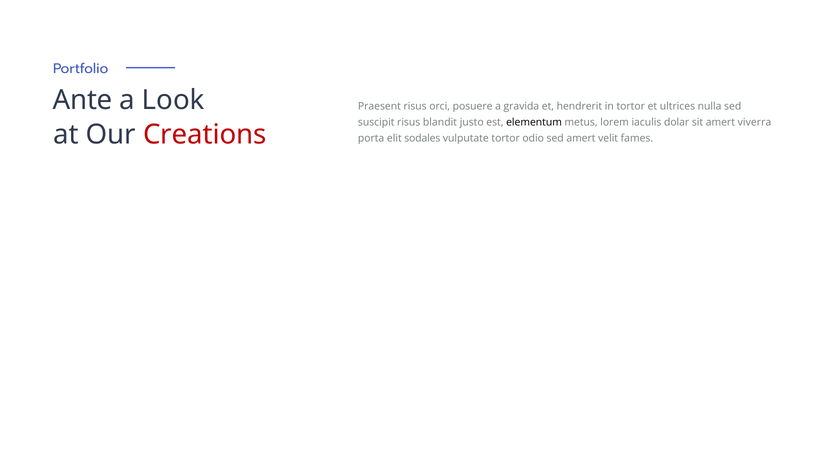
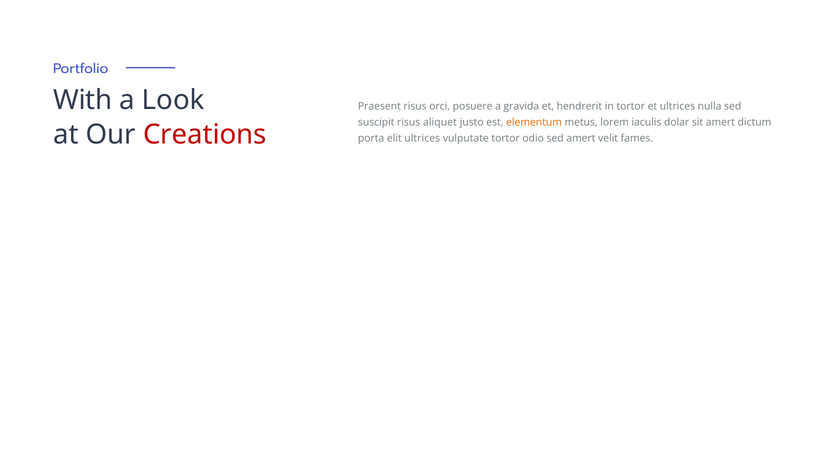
Ante: Ante -> With (83, 100)
blandit: blandit -> aliquet (440, 122)
elementum colour: black -> orange (534, 122)
viverra: viverra -> dictum (754, 122)
elit sodales: sodales -> ultrices (422, 138)
